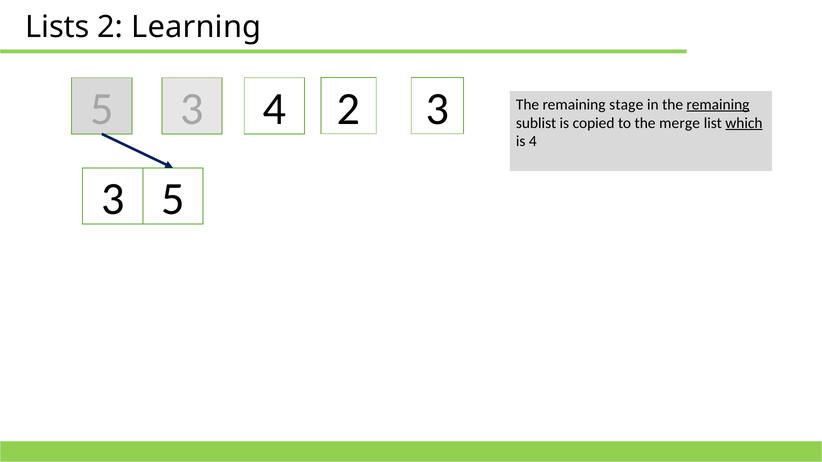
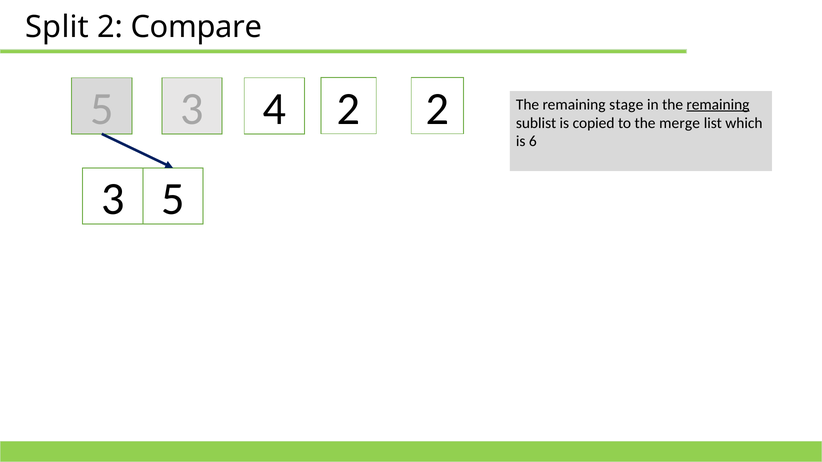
Lists: Lists -> Split (57, 27)
Learning: Learning -> Compare (197, 27)
3 4 3: 3 -> 2 (437, 109)
which underline: present -> none (744, 123)
is 4: 4 -> 6 (533, 142)
